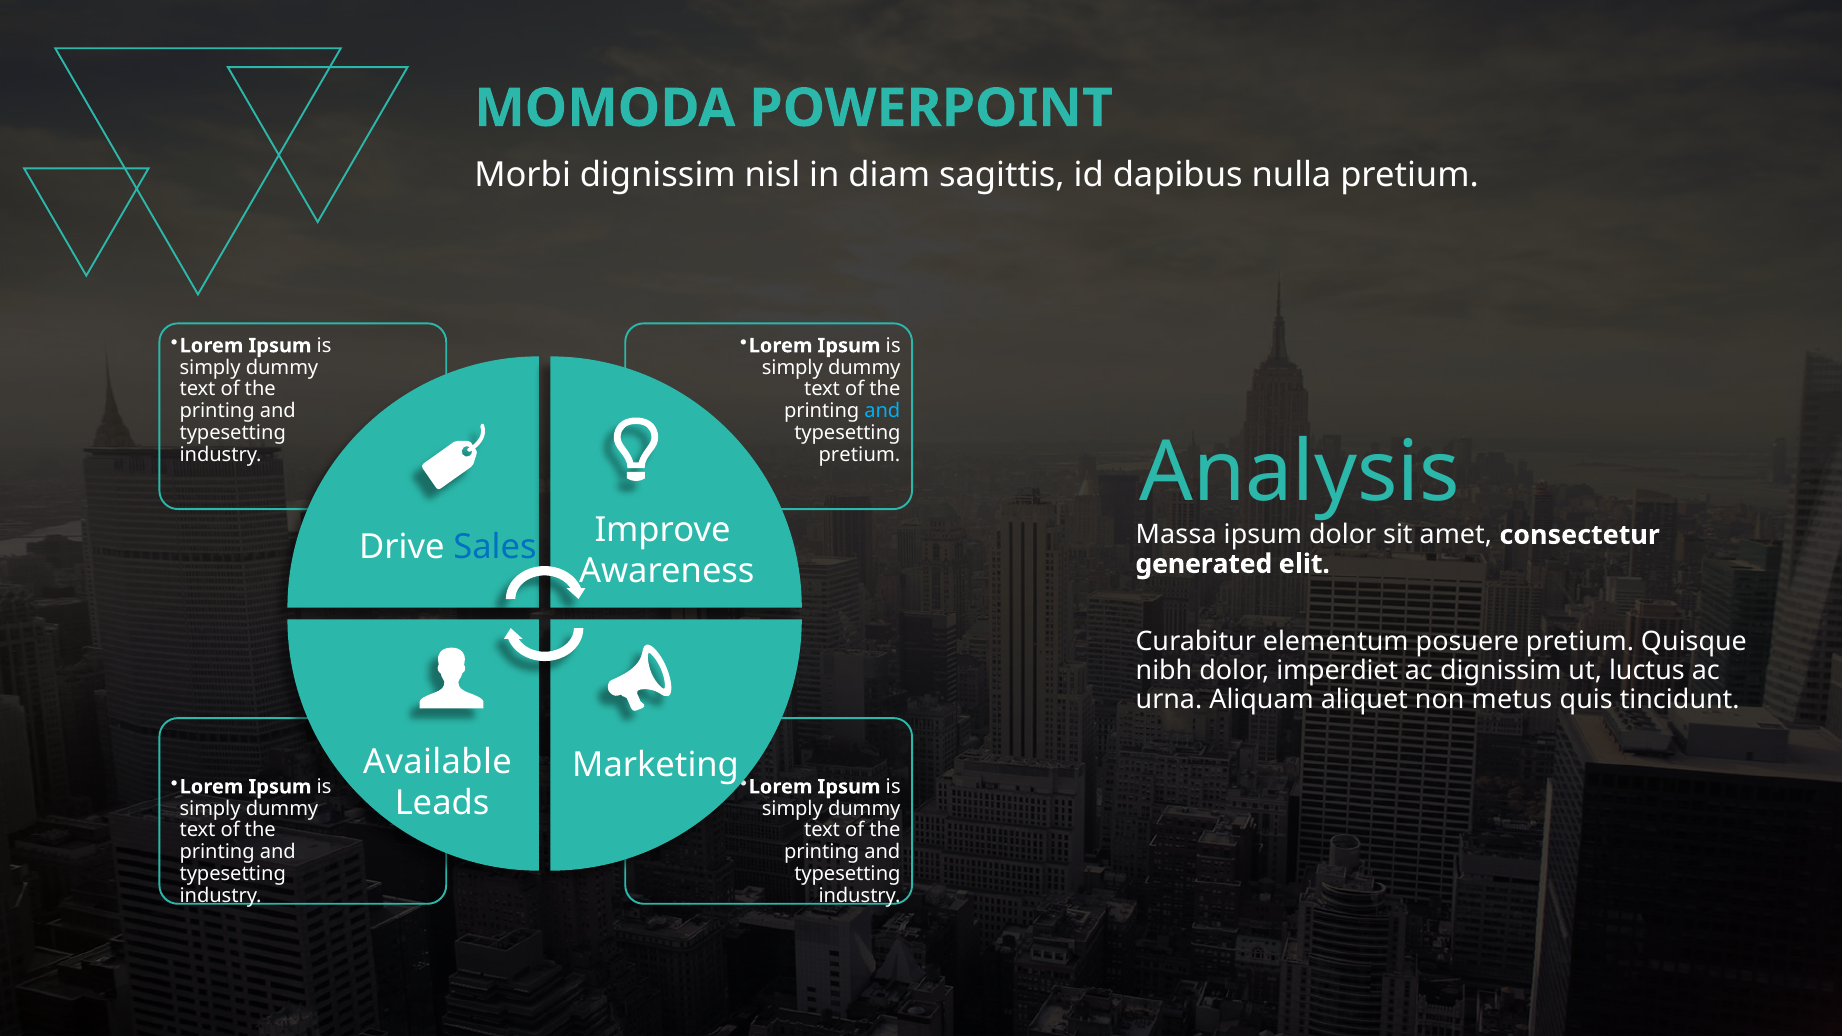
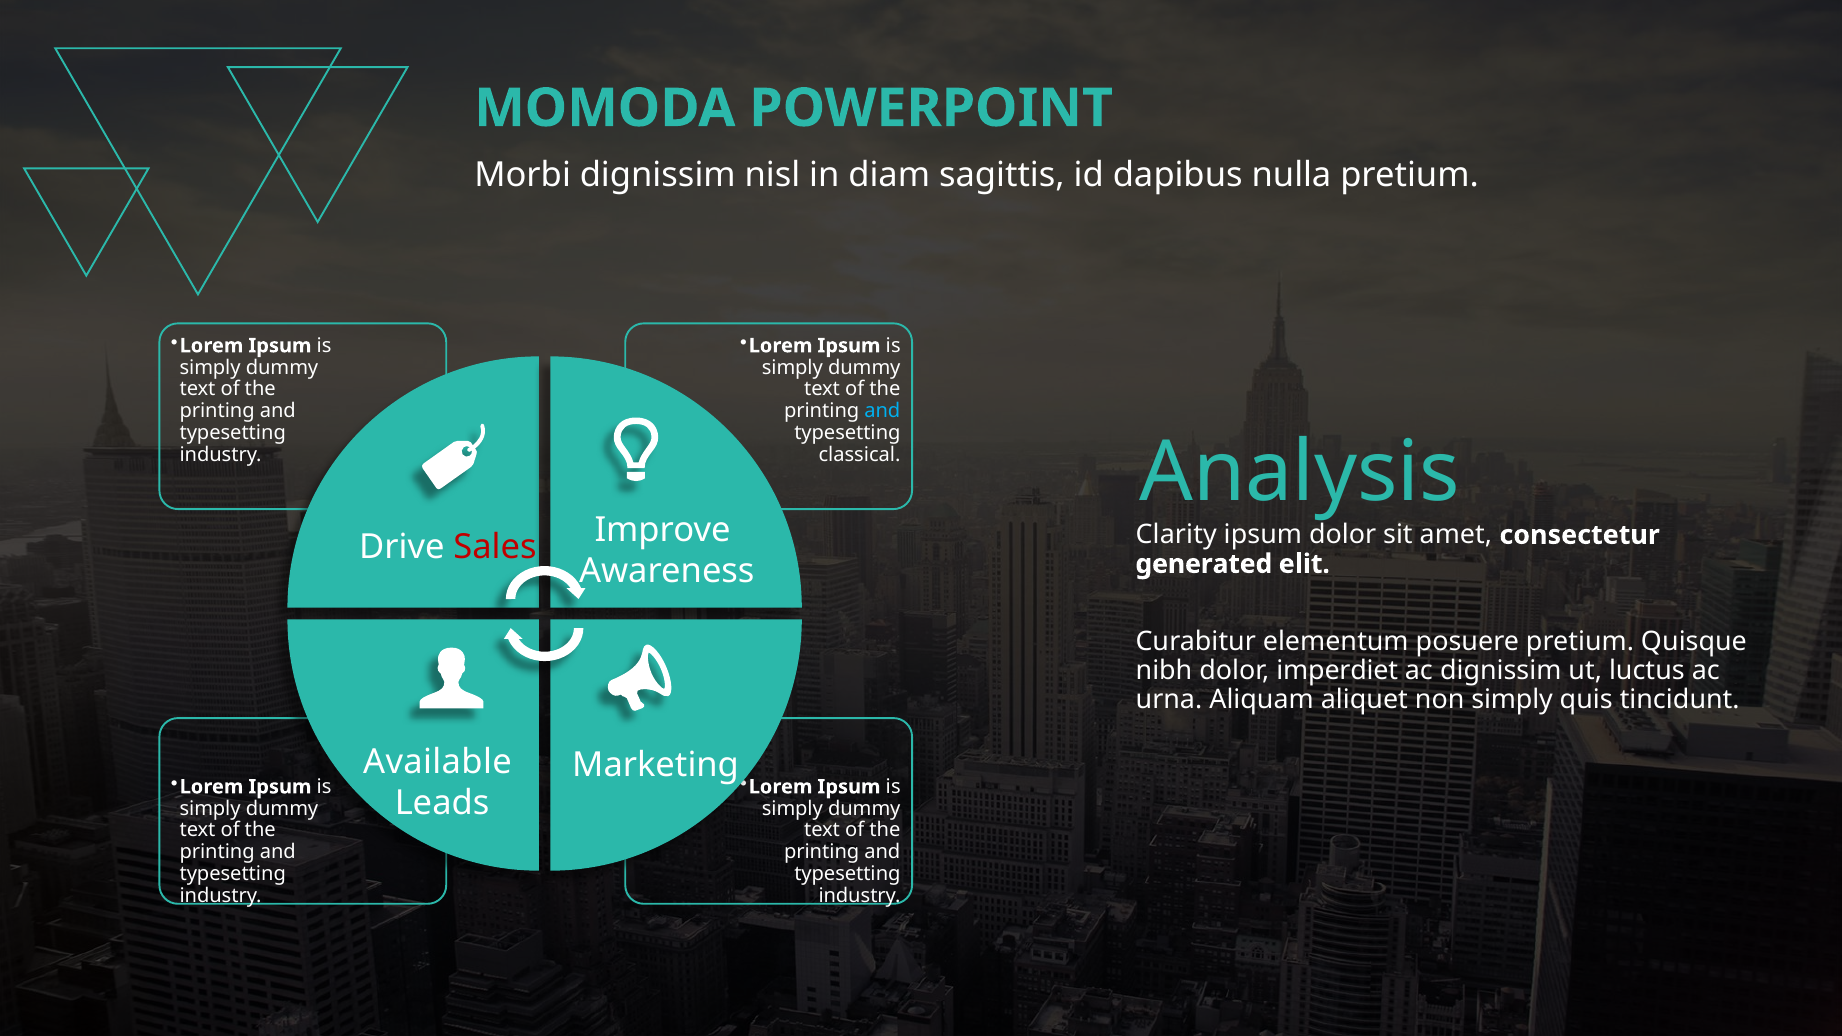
pretium: pretium -> classical (860, 455)
Massa: Massa -> Clarity (1176, 535)
Sales colour: blue -> red (495, 547)
non metus: metus -> simply (1512, 699)
